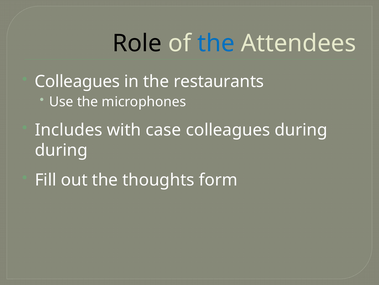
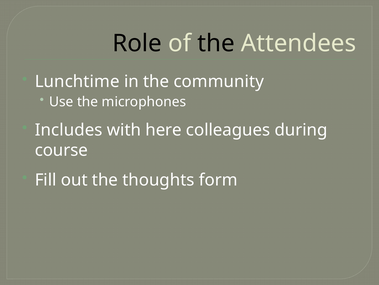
the colour: blue -> black (216, 43)
Colleagues: Colleagues -> Lunchtime (77, 81)
restaurants: restaurants -> community (219, 81)
case: case -> here (164, 130)
during: during -> course (61, 150)
